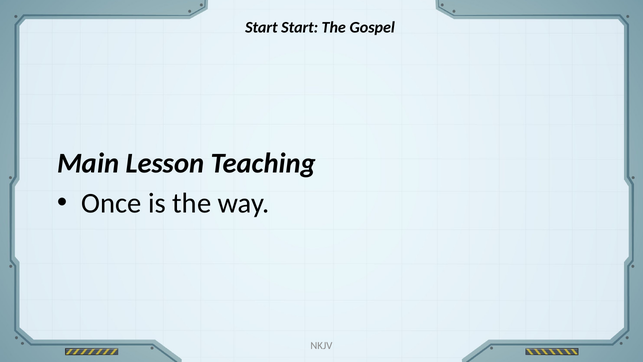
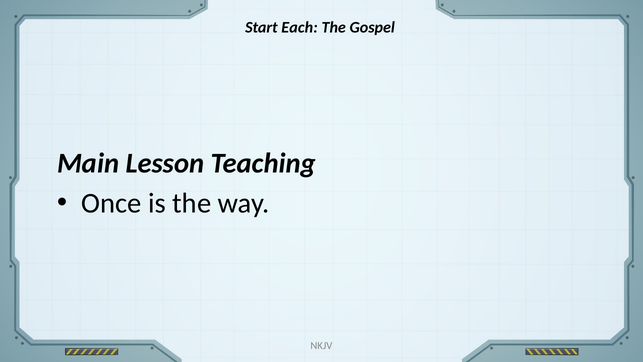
Start Start: Start -> Each (300, 27)
